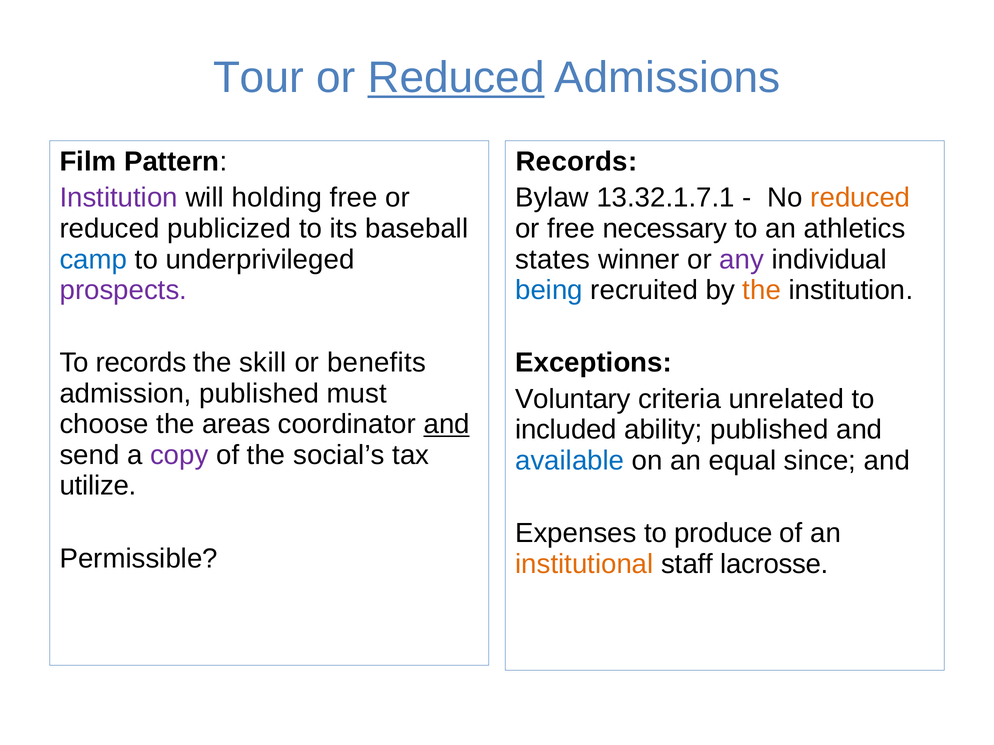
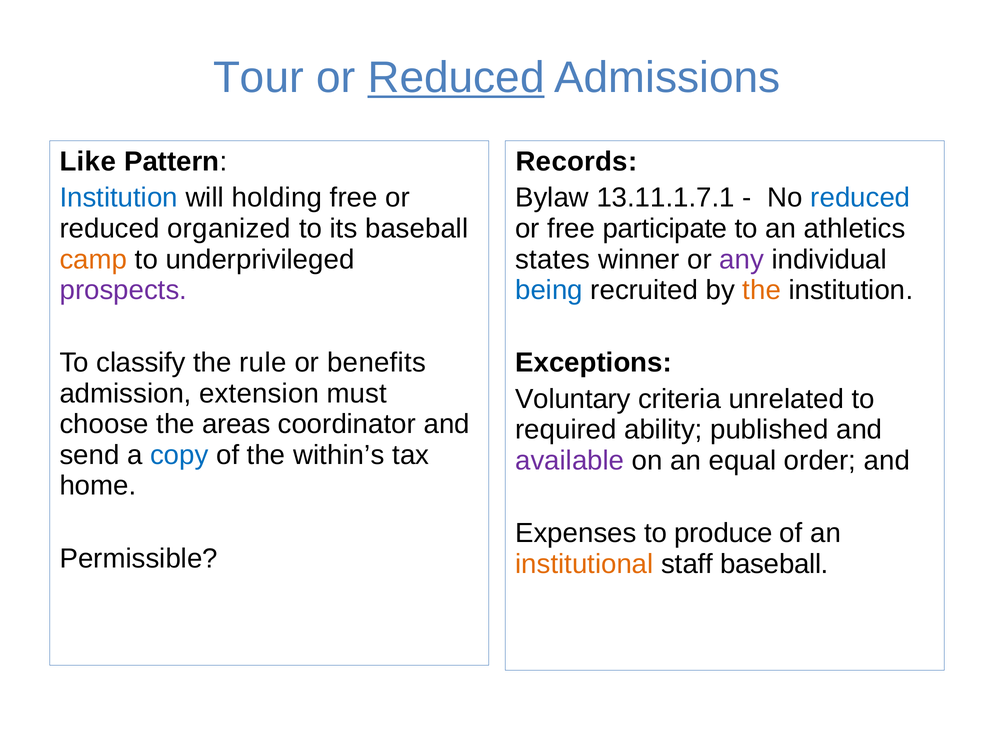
Film: Film -> Like (88, 162)
Institution colour: purple -> blue (119, 198)
13.32.1.7.1: 13.32.1.7.1 -> 13.11.1.7.1 (666, 198)
reduced colour: orange -> blue (860, 198)
publicized: publicized -> organized (229, 229)
necessary: necessary -> participate (665, 229)
camp colour: blue -> orange (93, 260)
To records: records -> classify (141, 363)
skill: skill -> rule (263, 363)
admission published: published -> extension (259, 394)
and underline: present -> none (447, 425)
included: included -> required (566, 430)
copy colour: purple -> blue (179, 455)
social’s: social’s -> within’s (339, 455)
available colour: blue -> purple (570, 461)
since: since -> order (820, 461)
utilize: utilize -> home (98, 486)
staff lacrosse: lacrosse -> baseball (774, 564)
